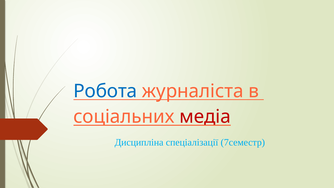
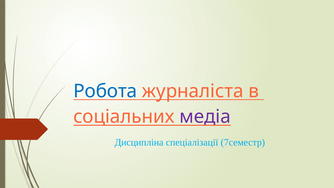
медіа colour: red -> purple (205, 117)
